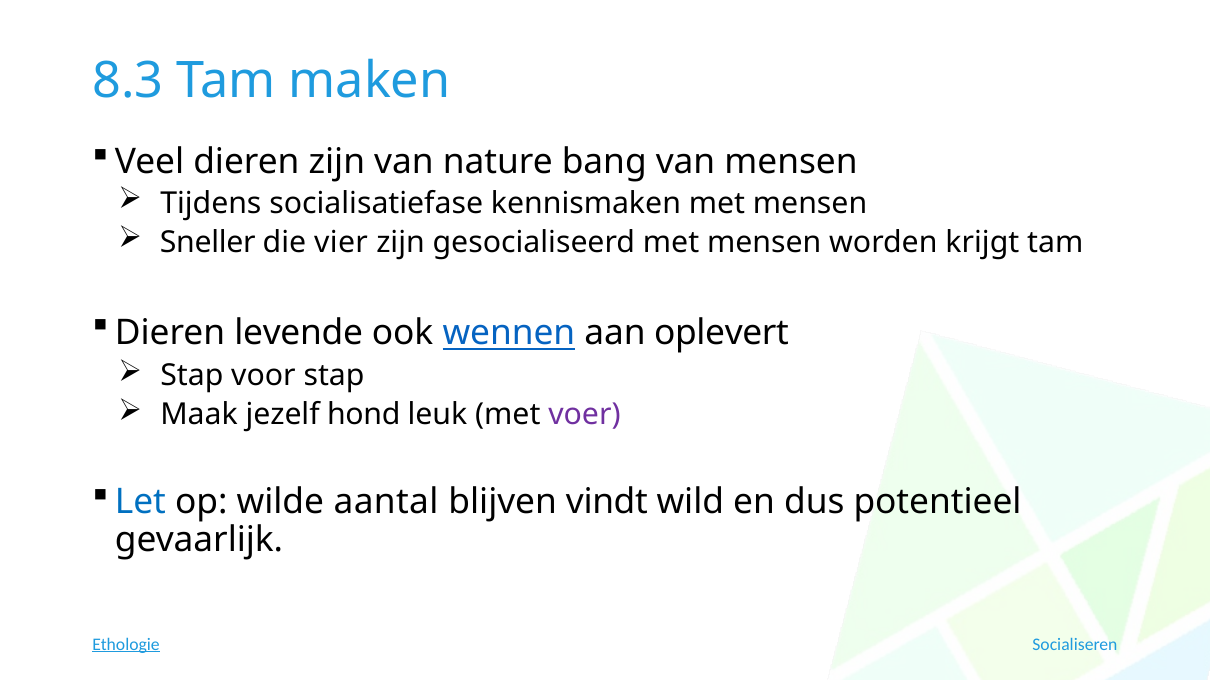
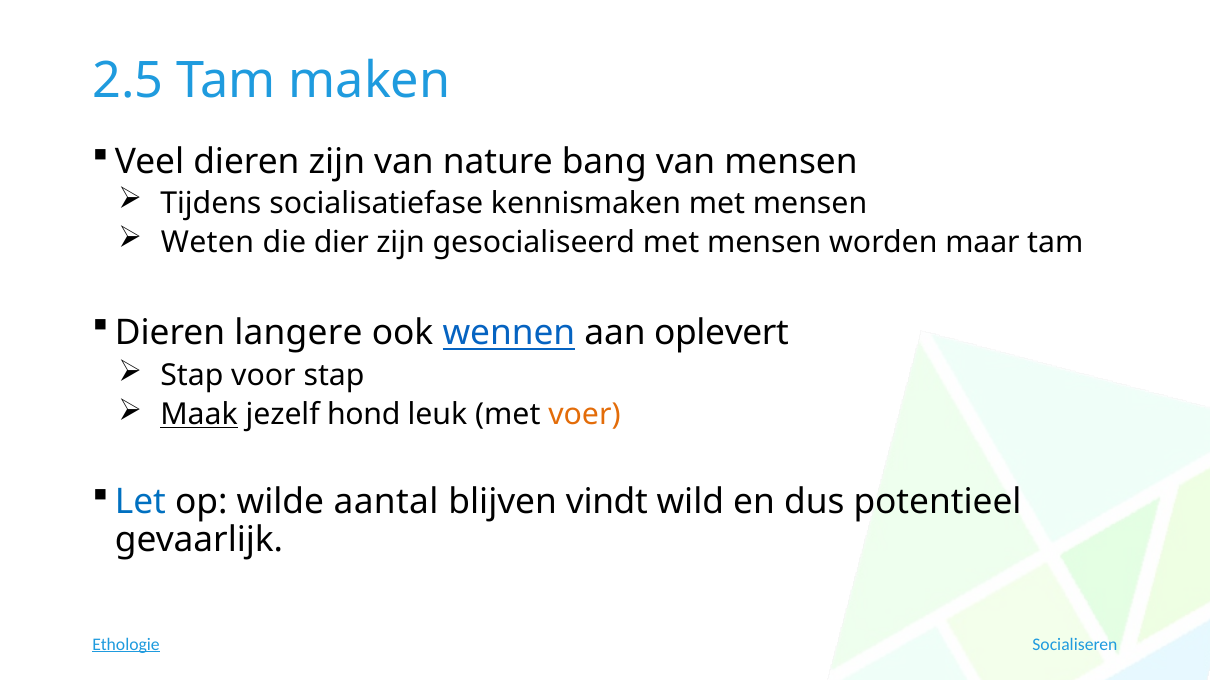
8.3: 8.3 -> 2.5 (128, 81)
Sneller: Sneller -> Weten (207, 242)
vier: vier -> dier (341, 242)
krijgt: krijgt -> maar (982, 242)
levende: levende -> langere (298, 333)
Maak underline: none -> present (199, 415)
voer colour: purple -> orange (584, 415)
